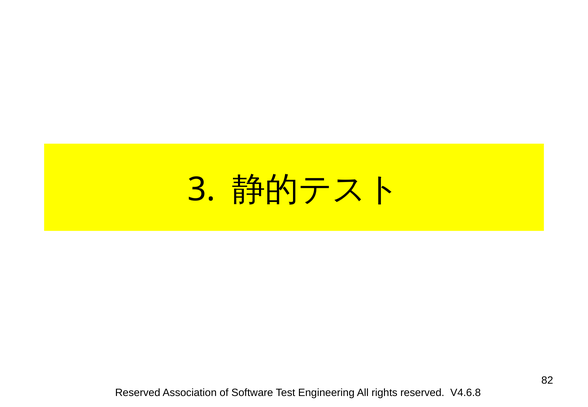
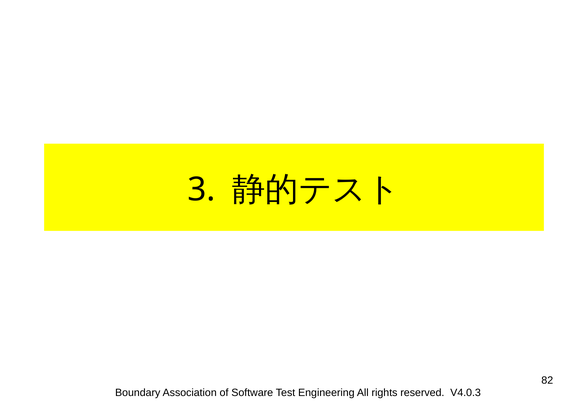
Reserved: Reserved -> Boundary (138, 393)
V4.6.8: V4.6.8 -> V4.0.3 (466, 393)
